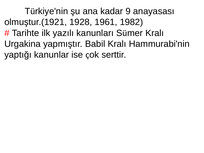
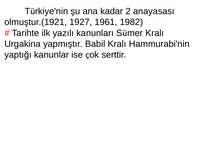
9: 9 -> 2 (128, 11)
1928: 1928 -> 1927 (81, 22)
